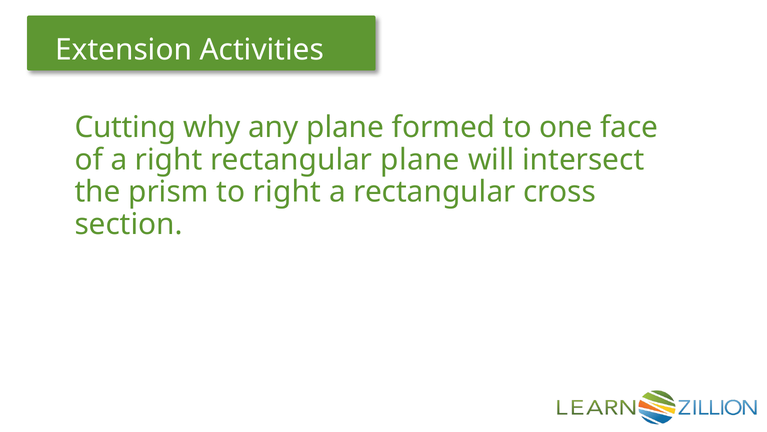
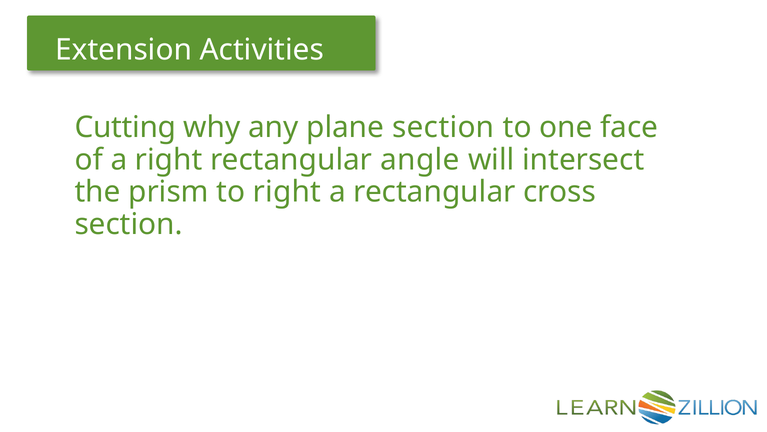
plane formed: formed -> section (443, 127)
rectangular plane: plane -> angle (420, 160)
